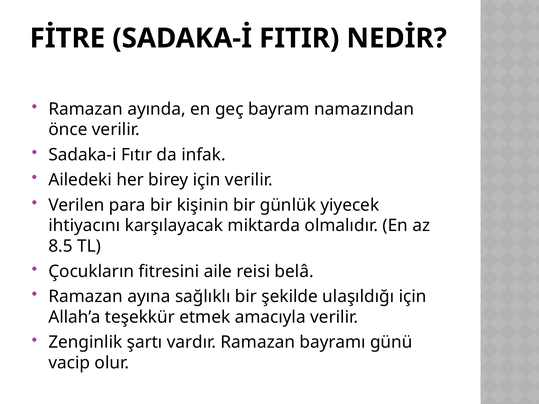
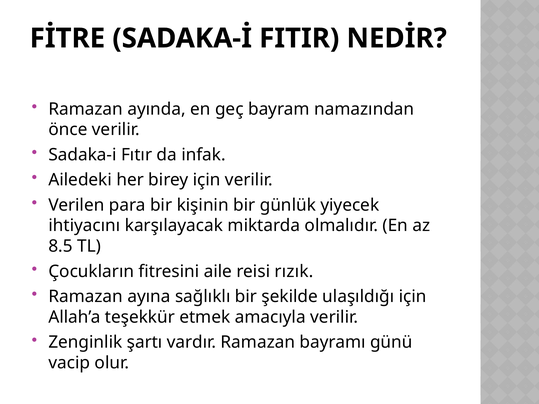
belâ: belâ -> rızık (294, 272)
